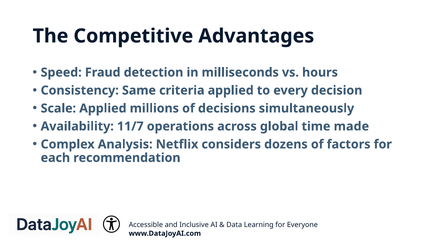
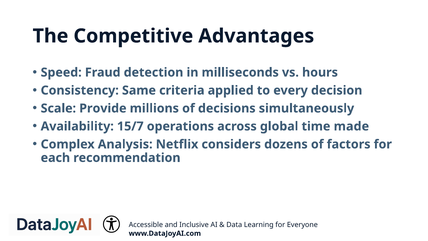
Scale Applied: Applied -> Provide (103, 108)
11/7: 11/7 -> 15/7 (130, 126)
